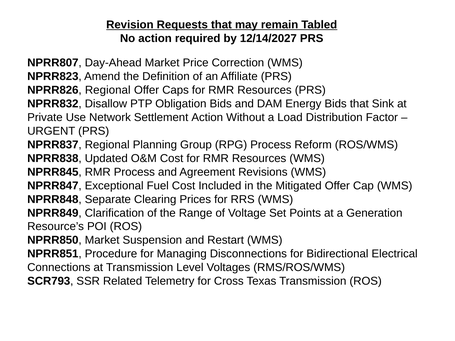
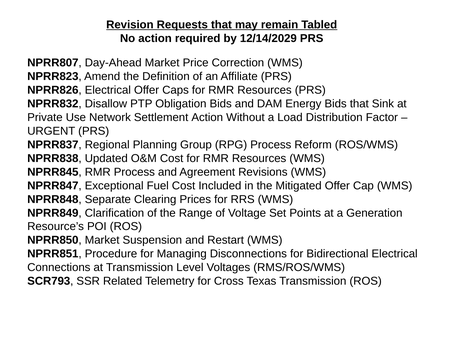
12/14/2027: 12/14/2027 -> 12/14/2029 (268, 38)
NPRR826 Regional: Regional -> Electrical (108, 90)
